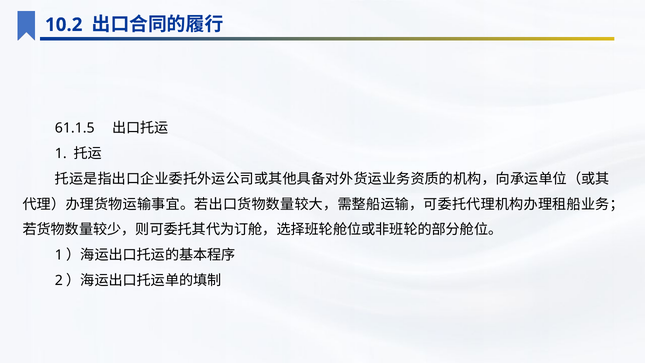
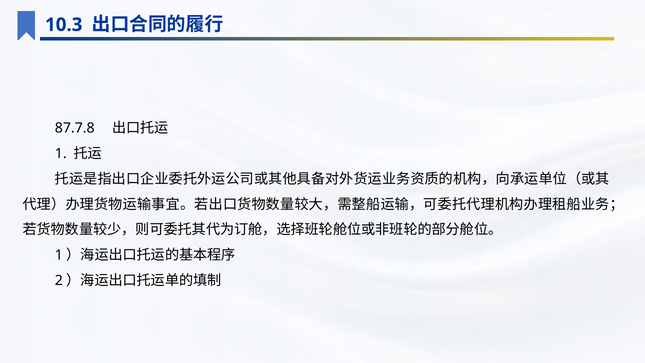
10.2: 10.2 -> 10.3 (64, 25)
61.1.5: 61.1.5 -> 87.7.8 (75, 128)
